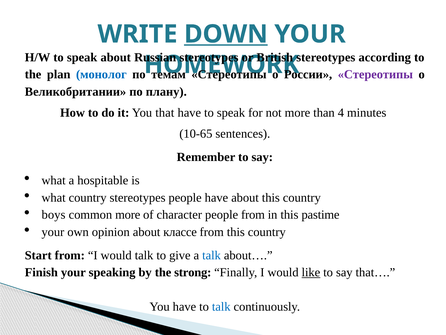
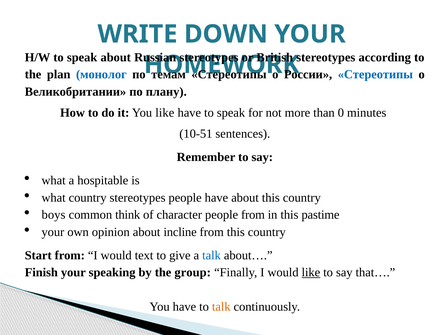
DOWN underline: present -> none (226, 34)
Стереотипы colour: purple -> blue (375, 74)
You that: that -> like (165, 113)
4: 4 -> 0 (341, 113)
10-65: 10-65 -> 10-51 (196, 134)
common more: more -> think (128, 214)
классе: классе -> incline (180, 232)
would talk: talk -> text (144, 255)
strong: strong -> group (193, 272)
talk colour: blue -> orange (221, 306)
